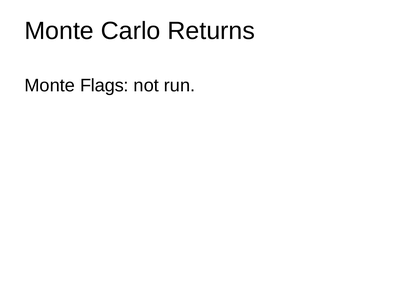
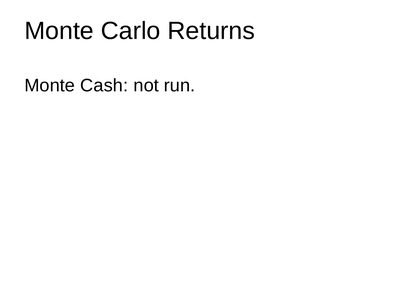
Flags: Flags -> Cash (104, 86)
